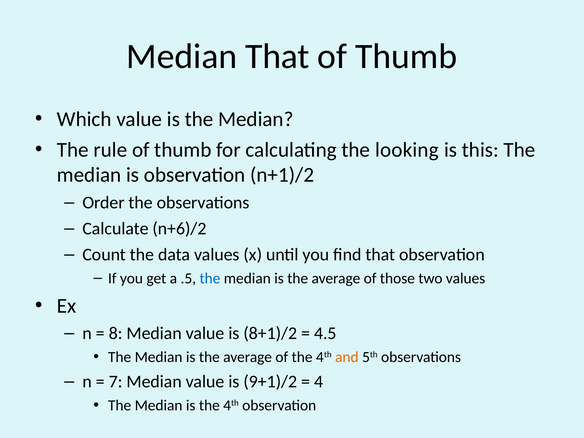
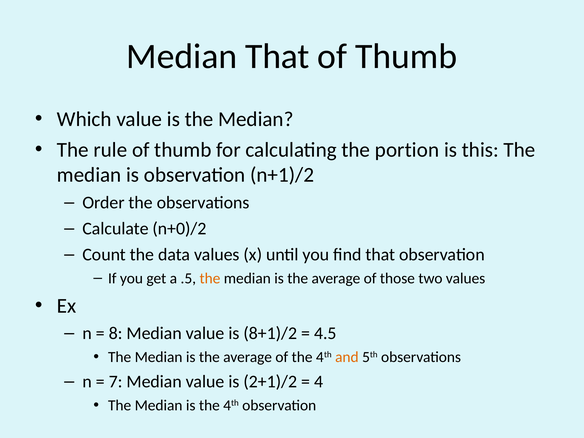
looking: looking -> portion (407, 150)
n+6)/2: n+6)/2 -> n+0)/2 (180, 229)
the colour: blue -> orange (210, 278)
9+1)/2: 9+1)/2 -> 2+1)/2 (270, 382)
